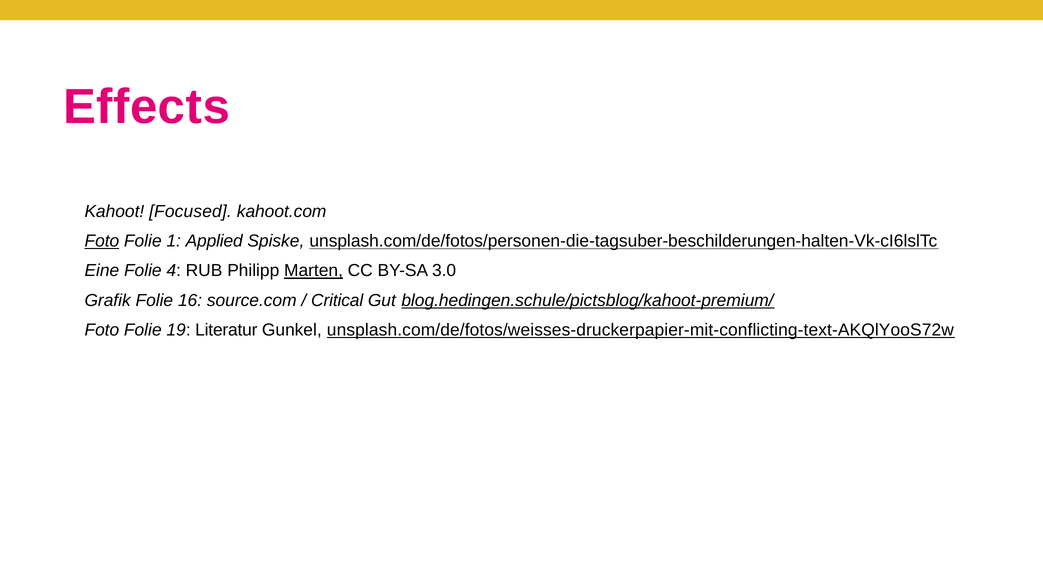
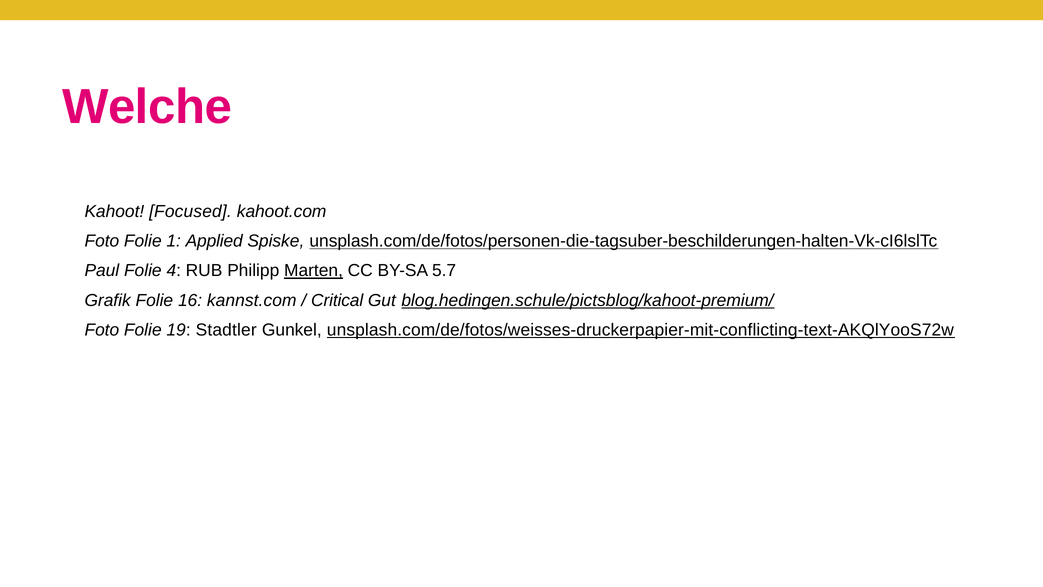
Effects: Effects -> Welche (147, 107)
Foto underline: present -> none (102, 241)
Eine: Eine -> Paul (102, 271)
3.0: 3.0 -> 5.7 (444, 271)
source.com: source.com -> kannst.com (252, 300)
Literatur: Literatur -> Stadtler (226, 330)
